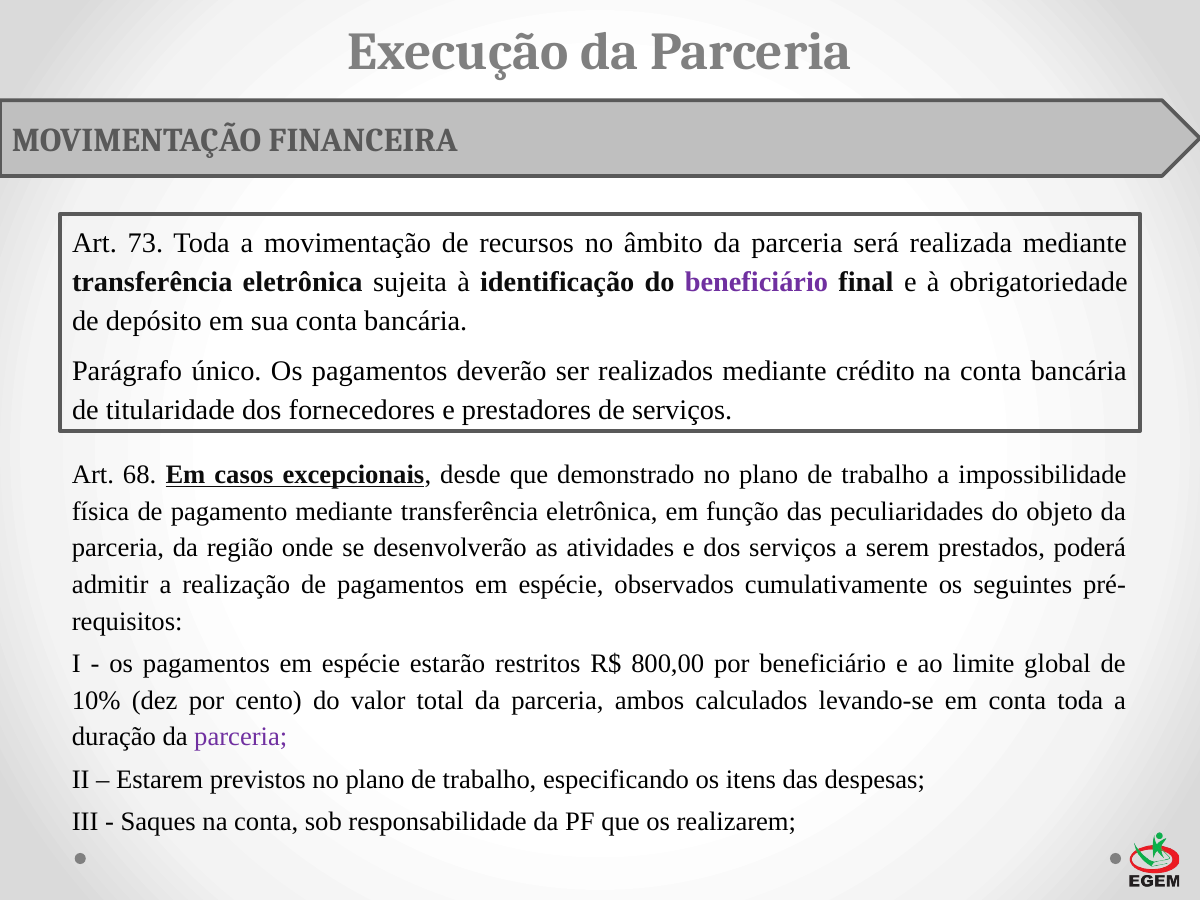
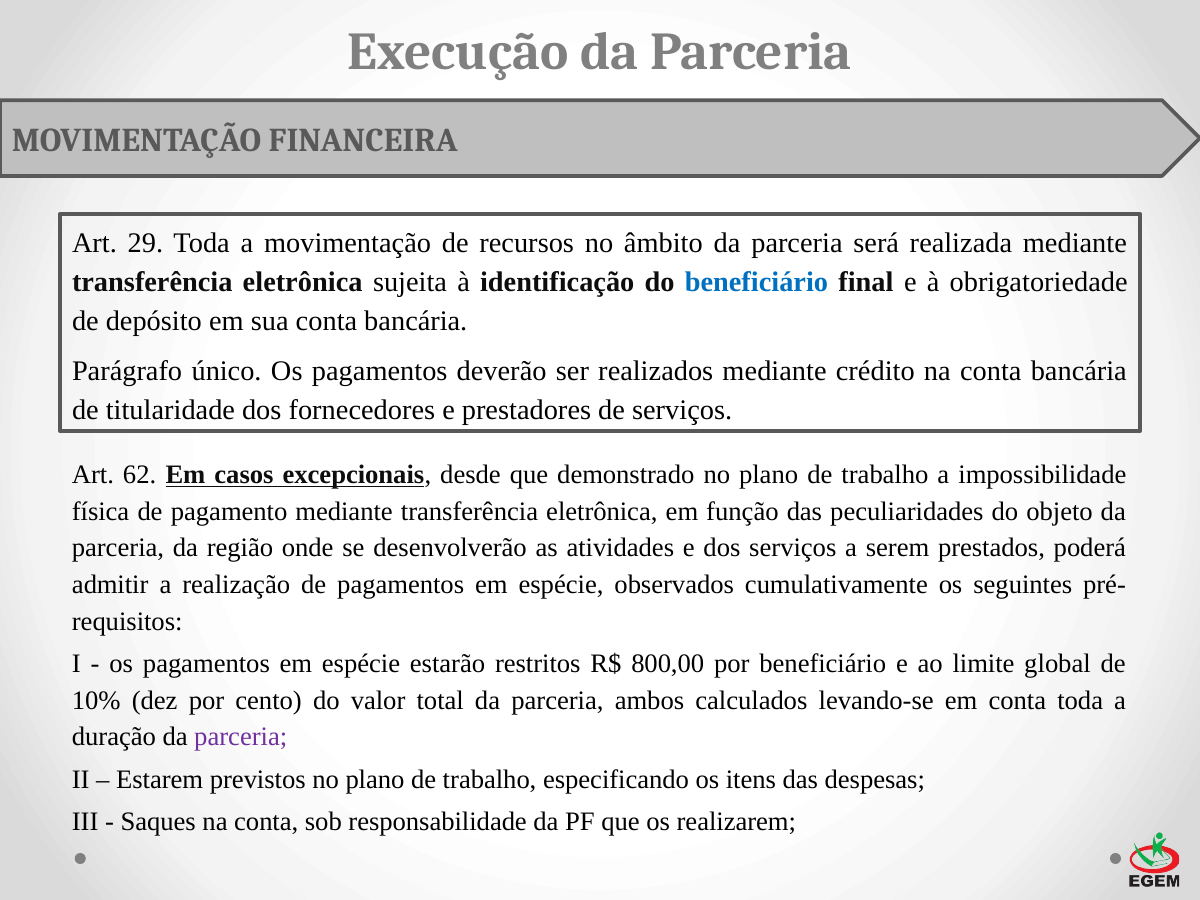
73: 73 -> 29 (145, 243)
beneficiário colour: purple -> blue (756, 282)
68: 68 -> 62 (140, 475)
